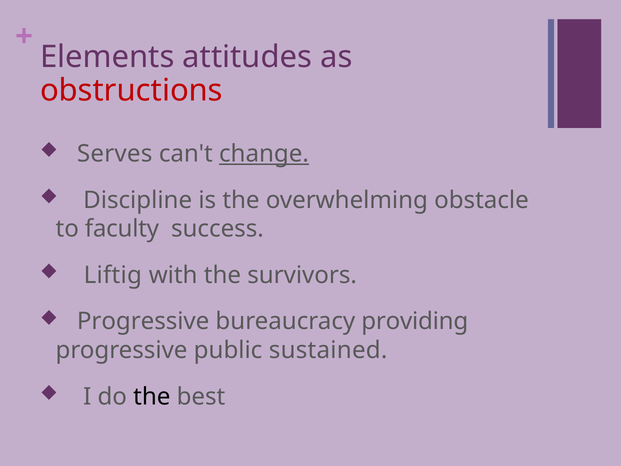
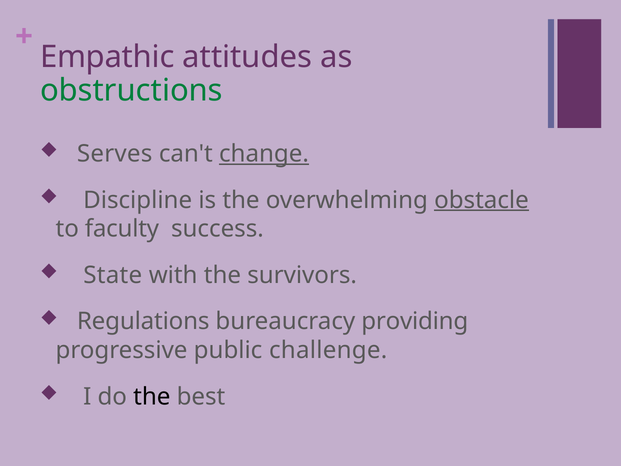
Elements: Elements -> Empathic (107, 57)
obstructions colour: red -> green (131, 90)
obstacle underline: none -> present (481, 200)
Liftig: Liftig -> State (113, 275)
Progressive: Progressive -> Regulations (143, 321)
sustained: sustained -> challenge (328, 350)
